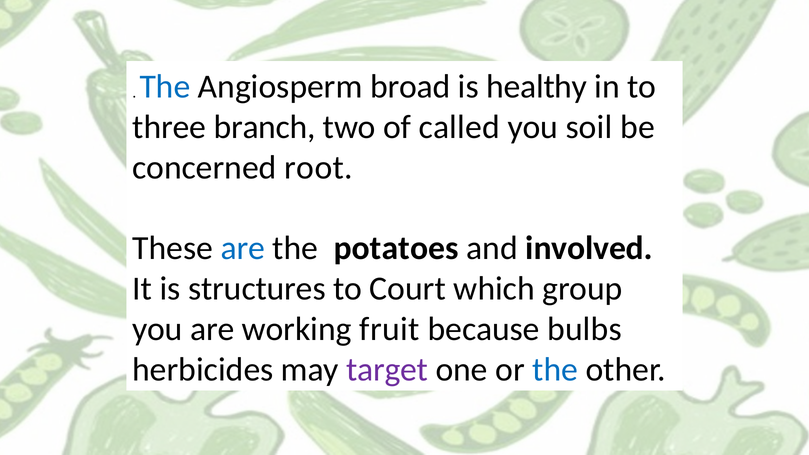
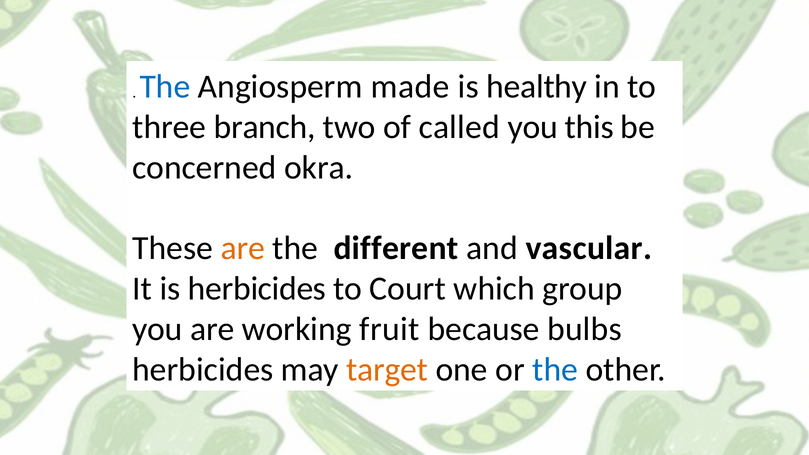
broad: broad -> made (410, 87)
soil: soil -> this (589, 127)
root: root -> okra (319, 168)
are colour: blue -> orange (243, 248)
potatoes: potatoes -> different (396, 248)
involved: involved -> vascular (589, 248)
is structures: structures -> herbicides (257, 289)
target colour: purple -> orange (387, 370)
